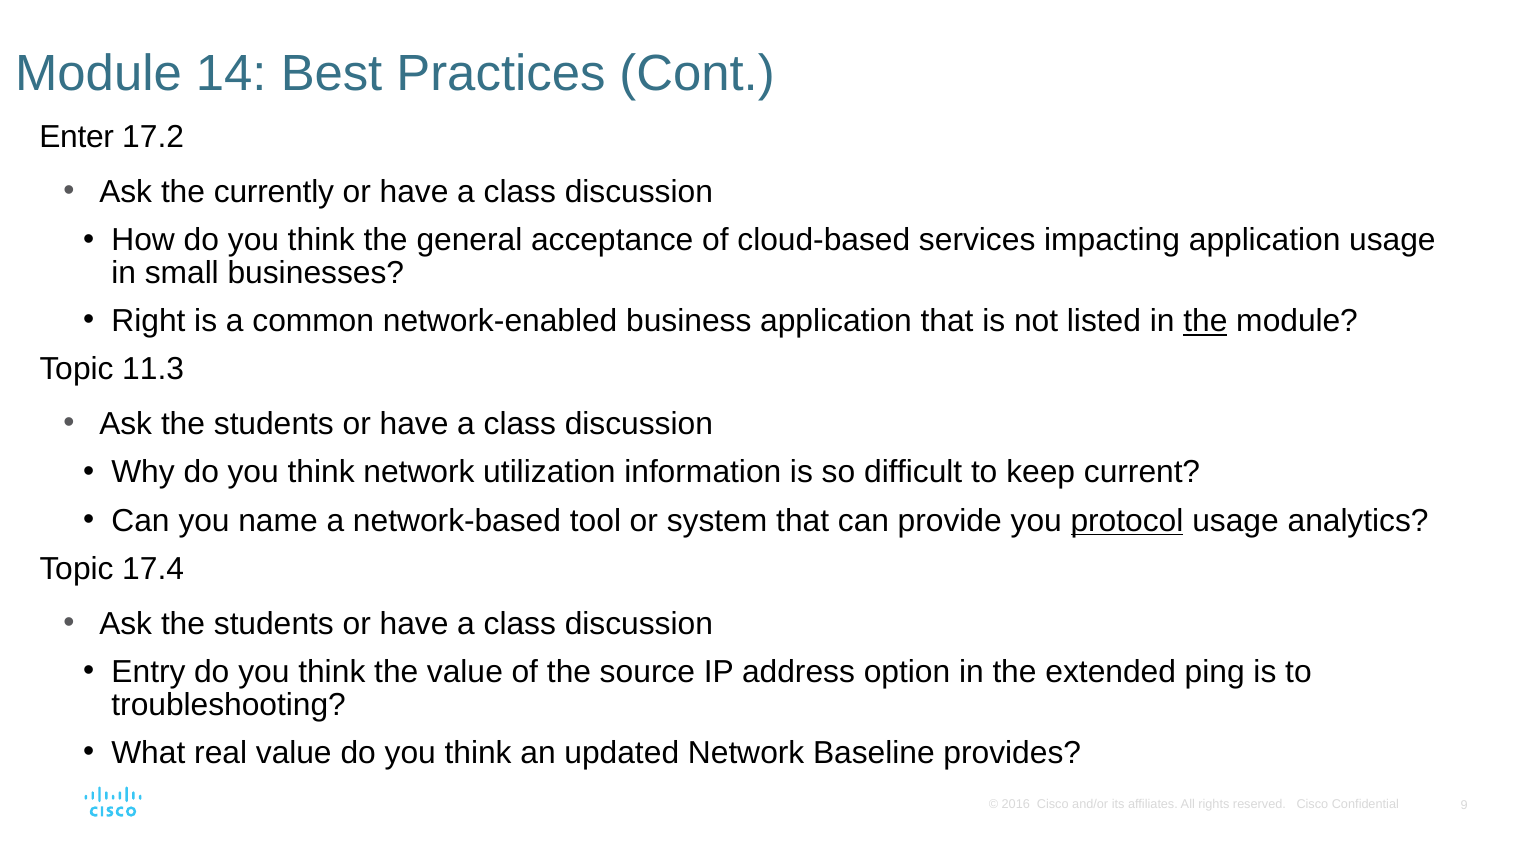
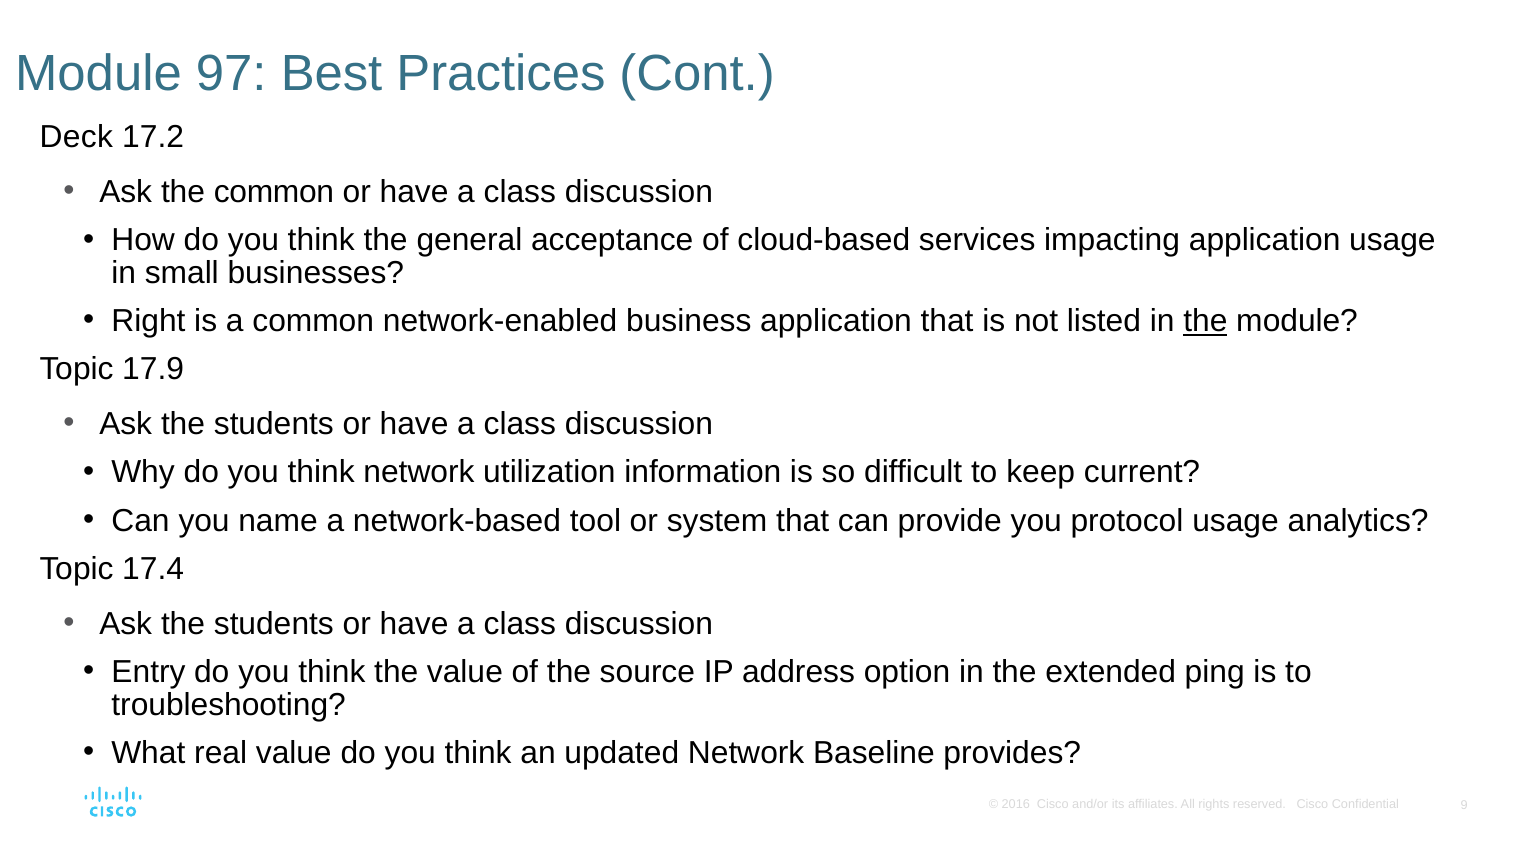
14: 14 -> 97 (231, 74)
Enter: Enter -> Deck (76, 137)
the currently: currently -> common (274, 192)
11.3: 11.3 -> 17.9 (153, 369)
protocol underline: present -> none (1127, 521)
